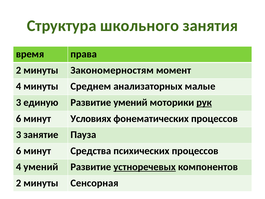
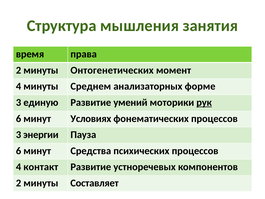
школьного: школьного -> мышления (140, 26)
Закономерностям: Закономерностям -> Онтогенетических (112, 70)
малые: малые -> форме (200, 86)
занятие: занятие -> энергии (41, 135)
4 умений: умений -> контакт (41, 167)
устноречевых underline: present -> none (145, 167)
Сенсорная: Сенсорная -> Составляет (95, 183)
